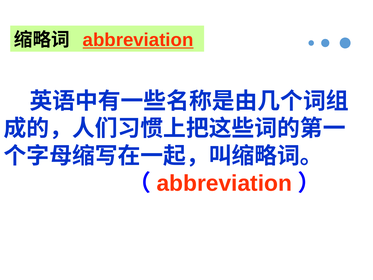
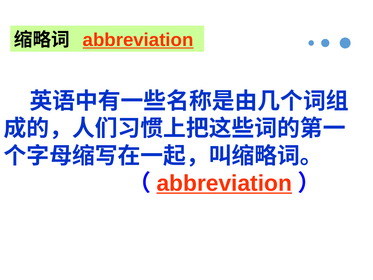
abbreviation underline: none -> present (224, 183)
